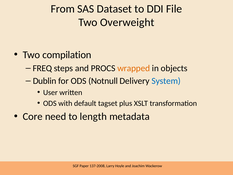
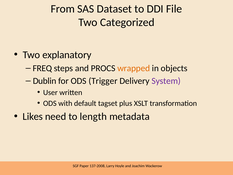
Overweight: Overweight -> Categorized (127, 22)
compilation: compilation -> explanatory (67, 55)
Notnull: Notnull -> Trigger (103, 81)
System colour: blue -> purple (166, 81)
Core: Core -> Likes (33, 116)
